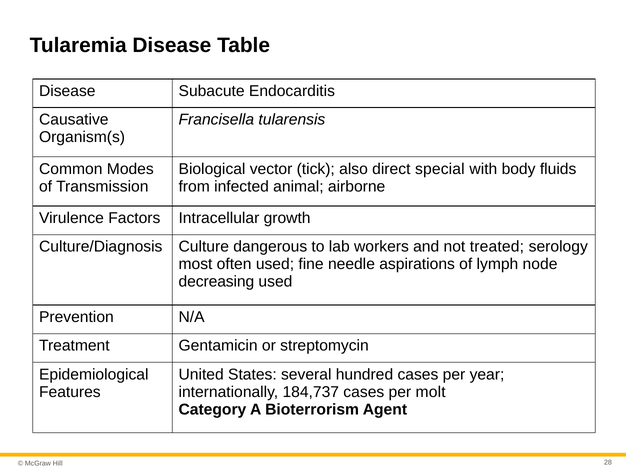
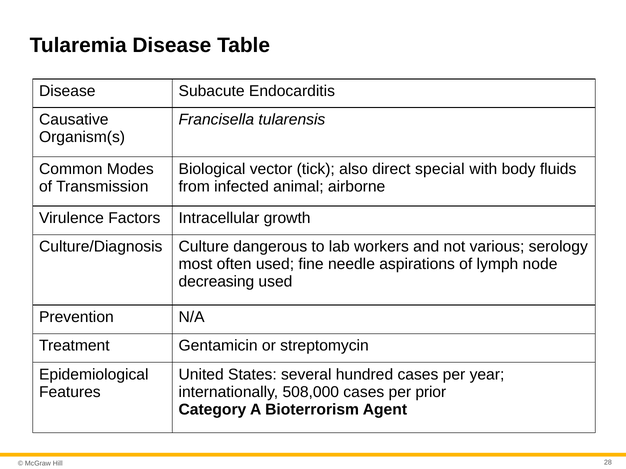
treated: treated -> various (497, 247)
184,737: 184,737 -> 508,000 (311, 392)
molt: molt -> prior (431, 392)
